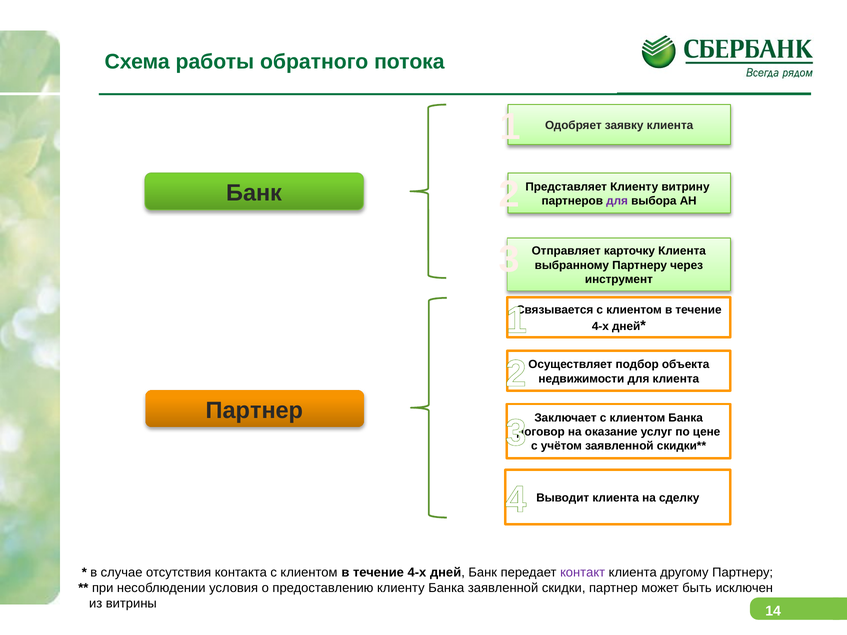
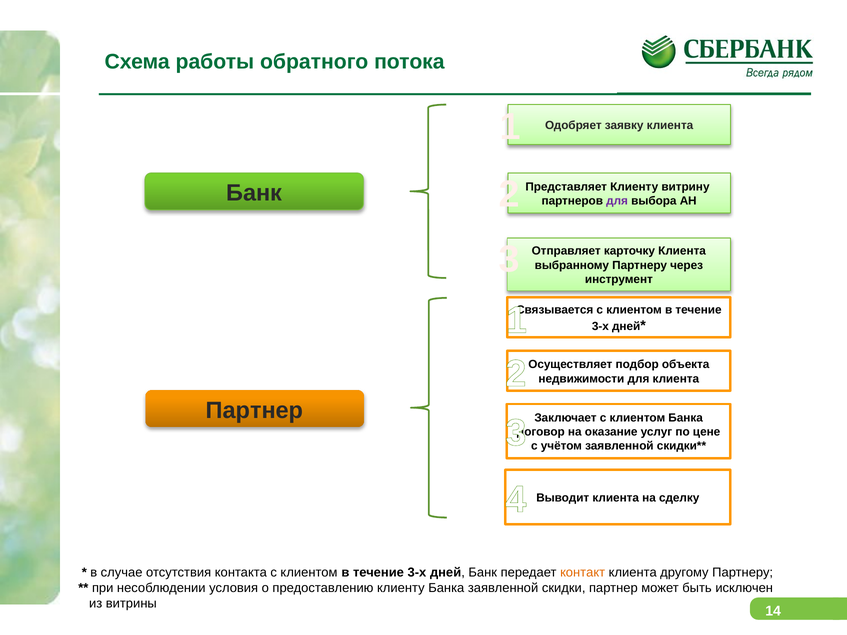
4-х: 4-х -> 3-х (600, 326)
4-х: 4-х -> 3-х (417, 573)
контакт colour: purple -> orange (583, 573)
